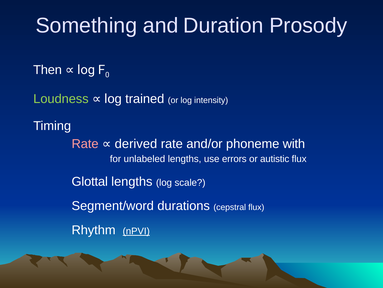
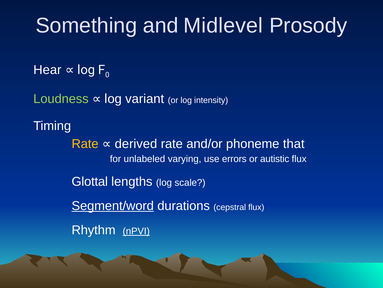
Duration: Duration -> Midlevel (223, 25)
Then: Then -> Hear (47, 70)
trained: trained -> variant (145, 99)
Rate colour: pink -> yellow (85, 143)
with: with -> that (294, 143)
unlabeled lengths: lengths -> varying (185, 159)
Segment/word underline: none -> present (113, 205)
